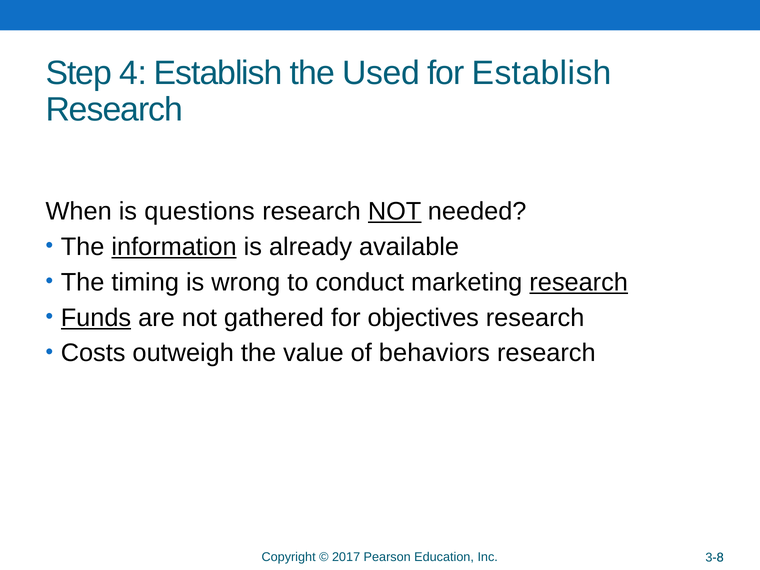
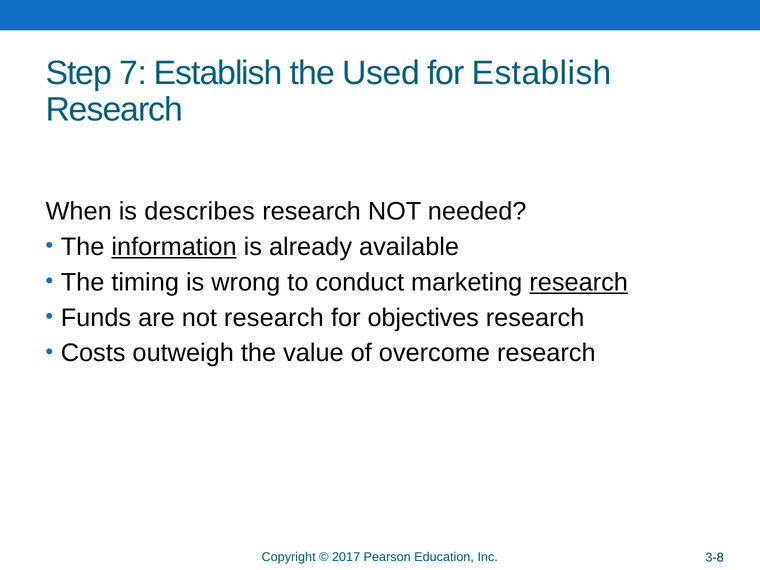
4: 4 -> 7 (133, 73)
questions: questions -> describes (200, 211)
NOT underline: present -> none (395, 211)
Funds underline: present -> none (96, 318)
not gathered: gathered -> research (274, 318)
behaviors: behaviors -> overcome (434, 353)
